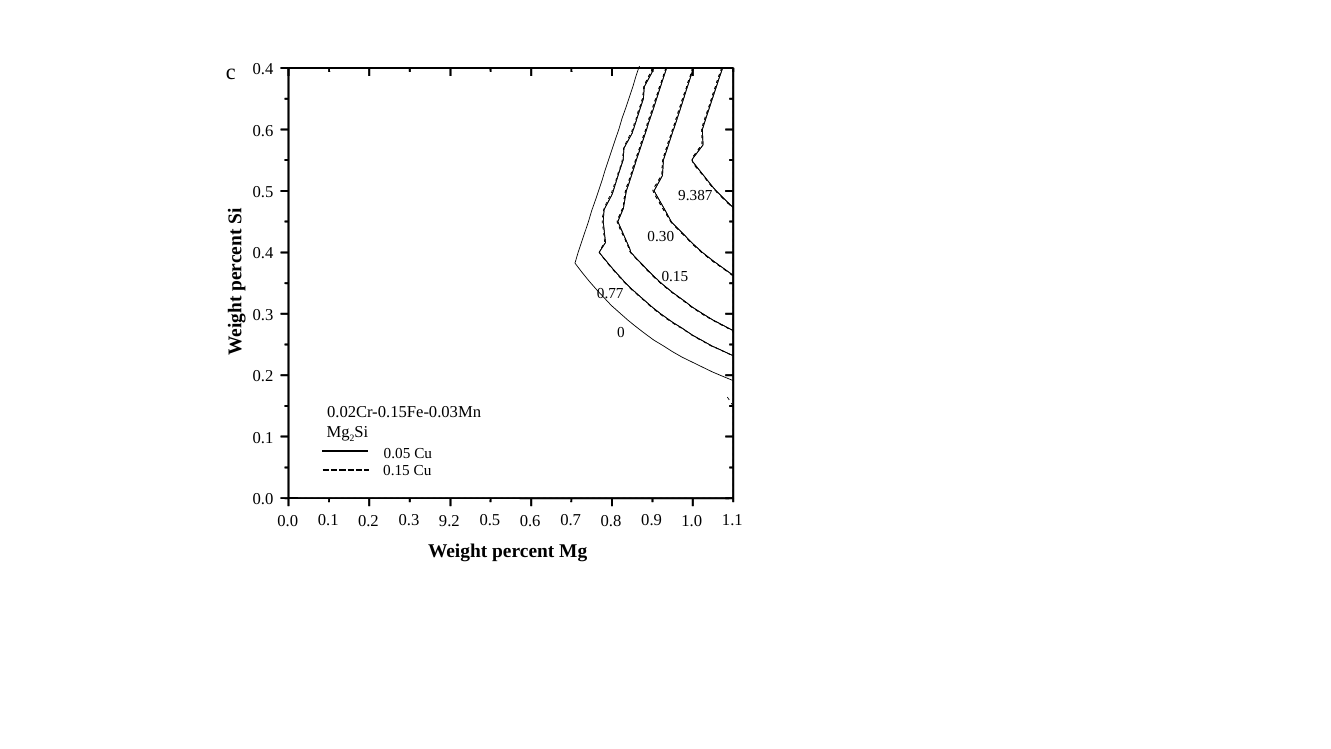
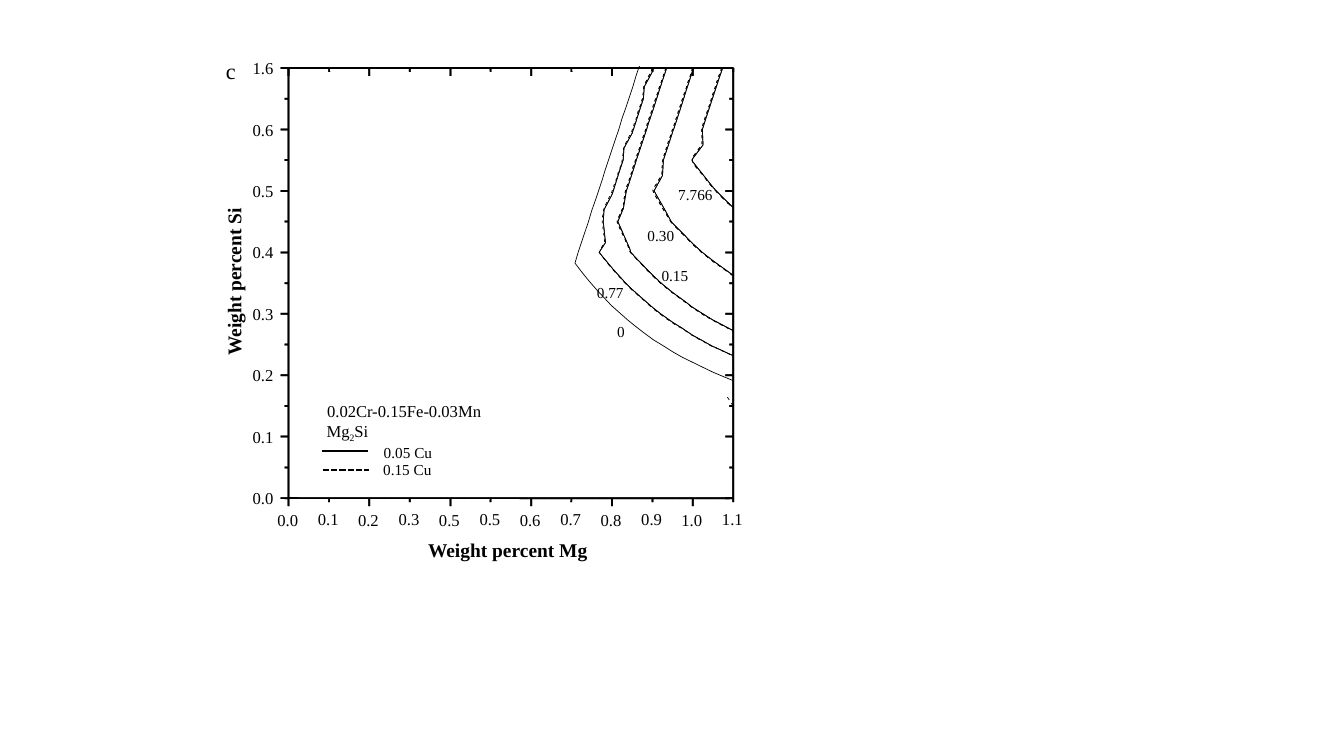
0.4: 0.4 -> 1.6 (263, 69)
9.387: 9.387 -> 7.766 (695, 196)
0.2 9.2: 9.2 -> 0.5 (449, 521)
